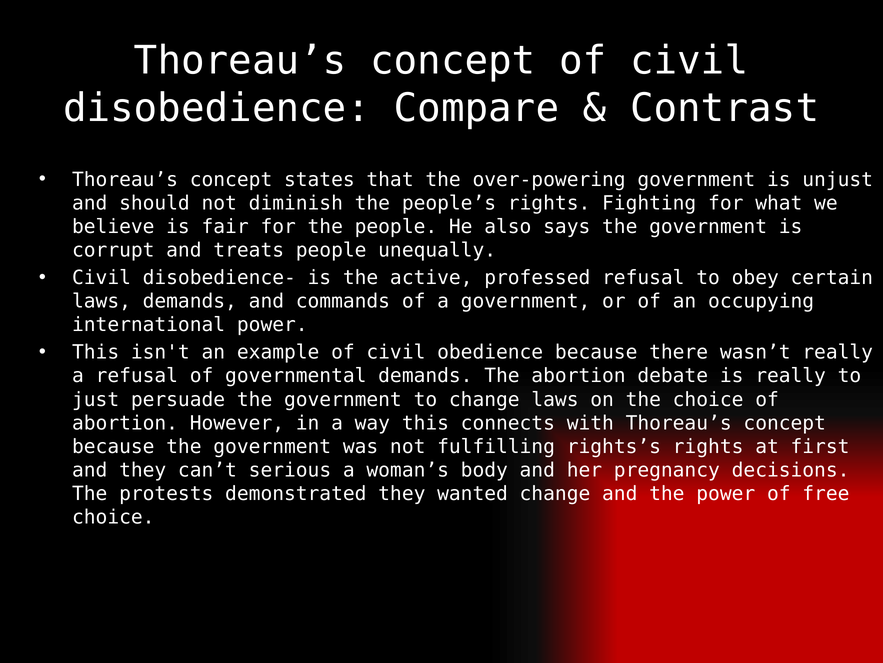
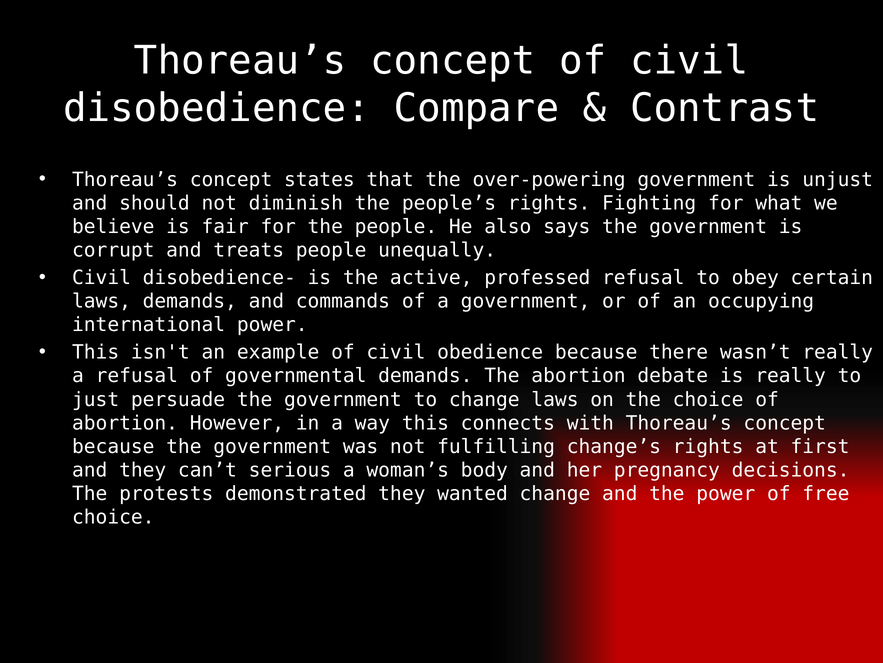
rights’s: rights’s -> change’s (614, 446)
